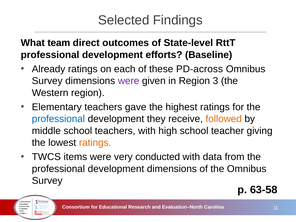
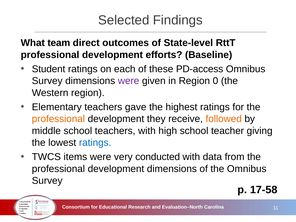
Already: Already -> Student (49, 69)
PD-across: PD-across -> PD-access (200, 69)
3: 3 -> 0 (215, 81)
professional colour: blue -> orange (58, 119)
ratings colour: orange -> blue (95, 143)
63-58: 63-58 -> 17-58 (264, 190)
